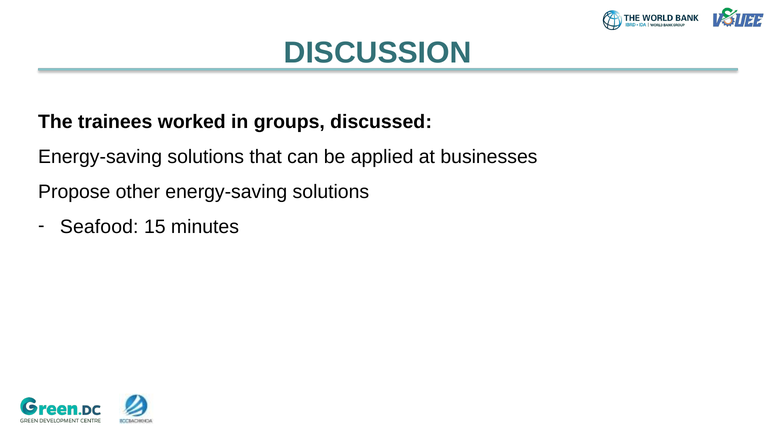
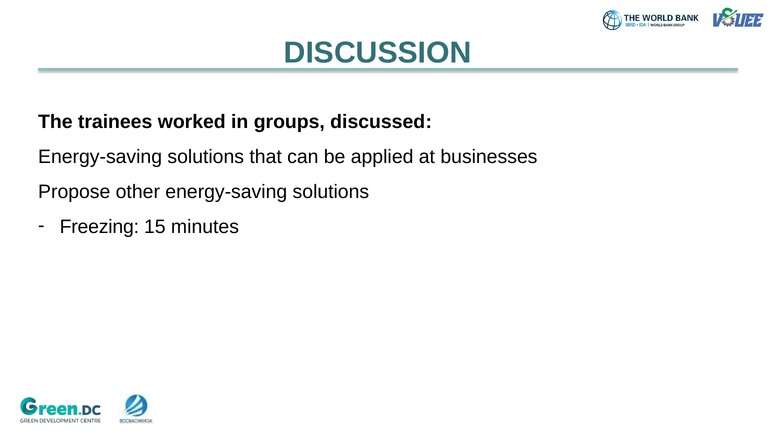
Seafood: Seafood -> Freezing (99, 227)
